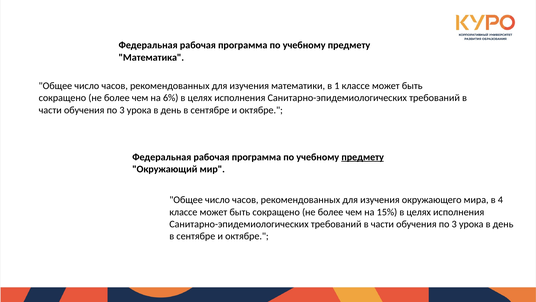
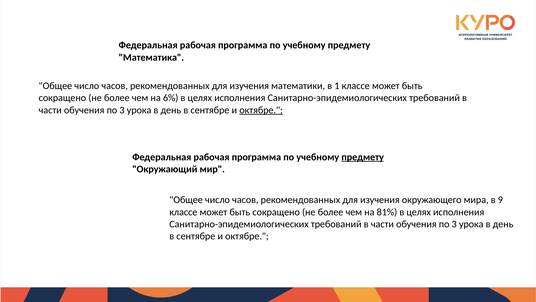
октябре underline: none -> present (261, 110)
4: 4 -> 9 (500, 200)
15%: 15% -> 81% (387, 212)
